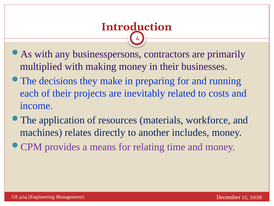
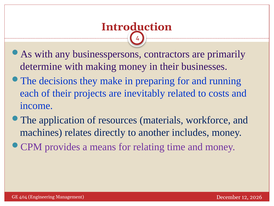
multiplied: multiplied -> determine (41, 66)
